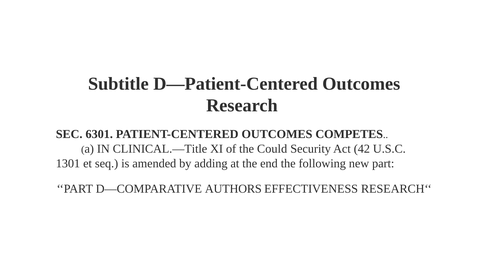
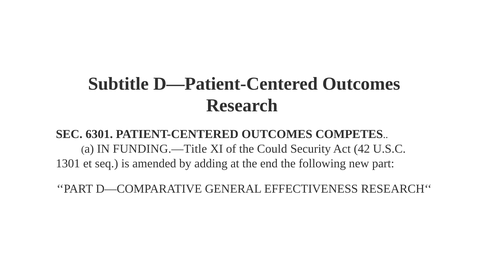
CLINICAL.—Title: CLINICAL.—Title -> FUNDING.—Title (160, 149)
AUTHORS: AUTHORS -> GENERAL (233, 189)
